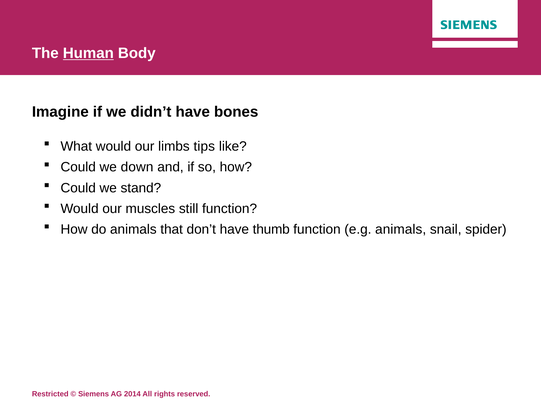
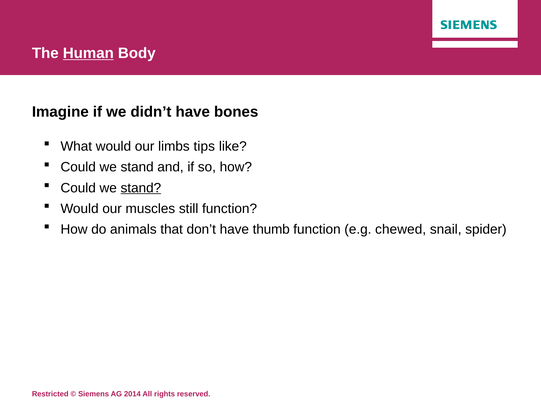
down: down -> stand (137, 167)
stand underline: none -> present (141, 188)
e.g animals: animals -> chewed (401, 229)
